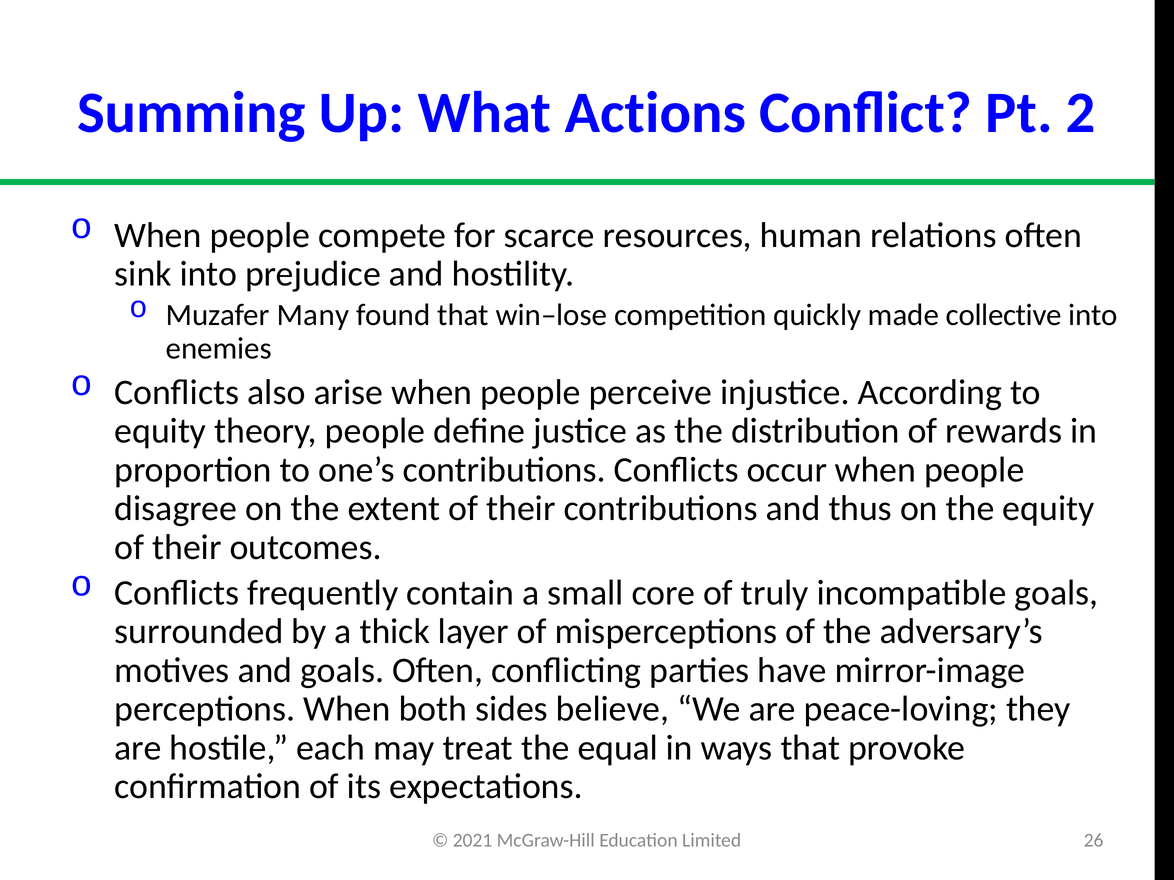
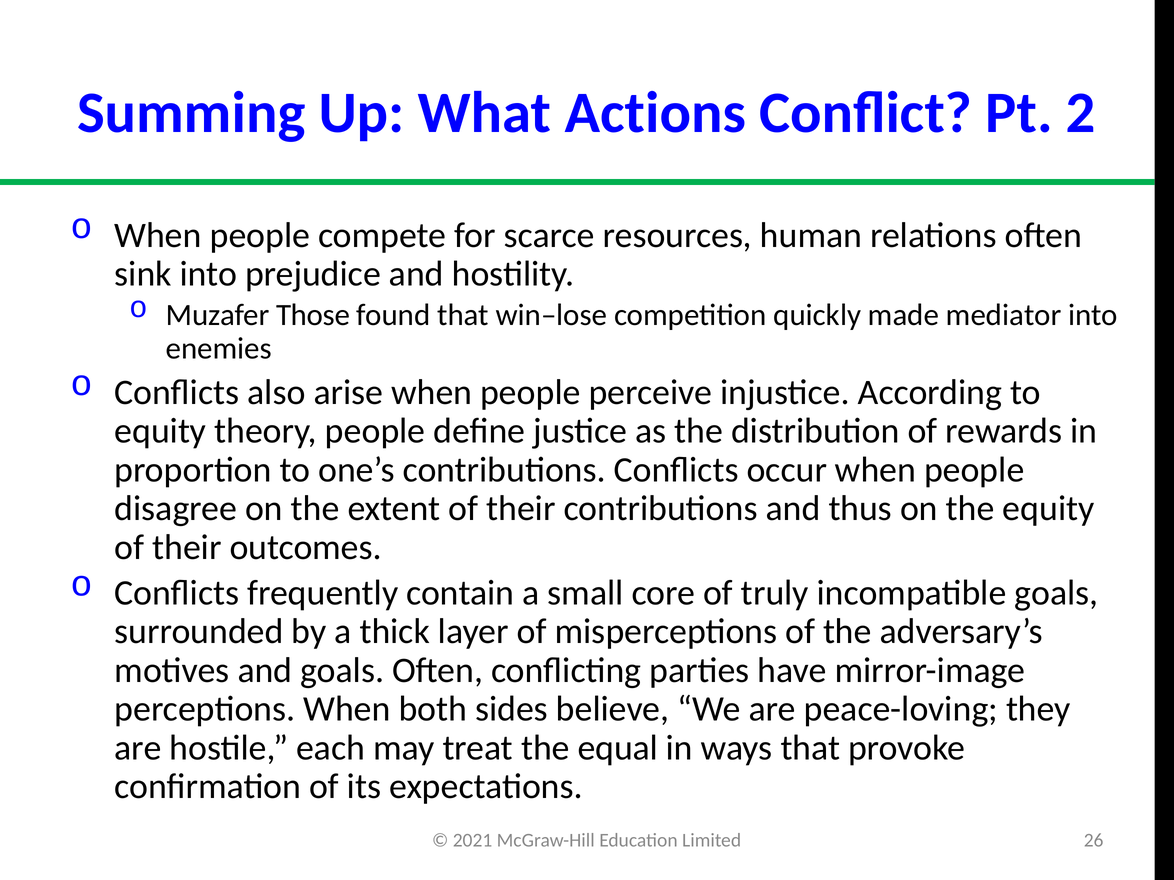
Many: Many -> Those (313, 315)
collective: collective -> mediator (1004, 315)
